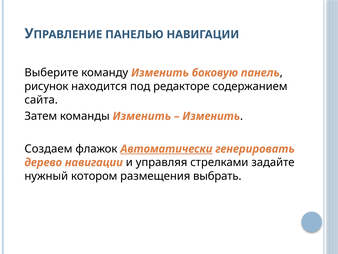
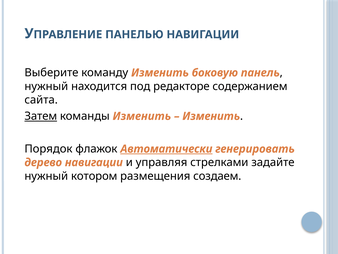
рисунок: рисунок -> нужный (46, 86)
Затем underline: none -> present (41, 116)
Создаем: Создаем -> Порядок (48, 149)
выбрать: выбрать -> создаем (217, 176)
